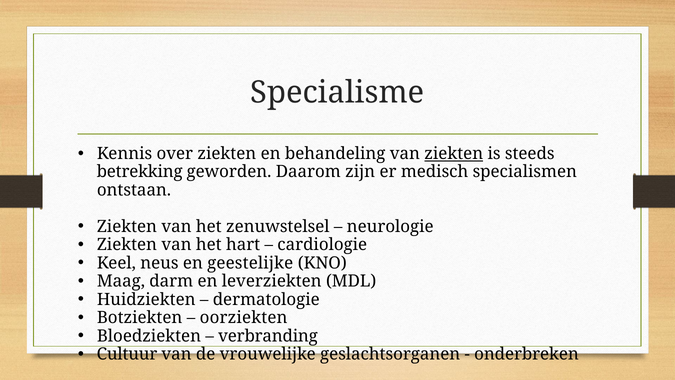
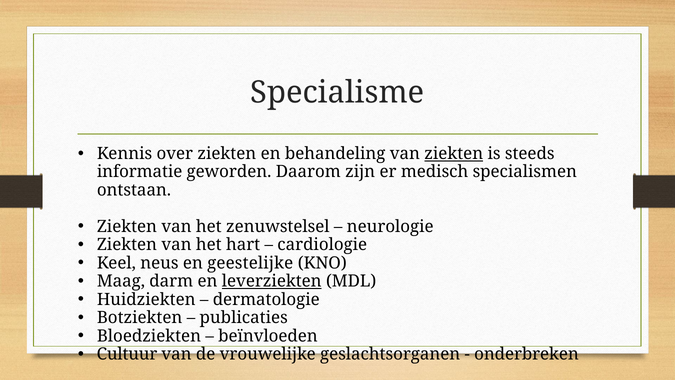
betrekking: betrekking -> informatie (140, 172)
leverziekten underline: none -> present (272, 281)
oorziekten: oorziekten -> publicaties (244, 318)
verbranding: verbranding -> beïnvloeden (268, 336)
